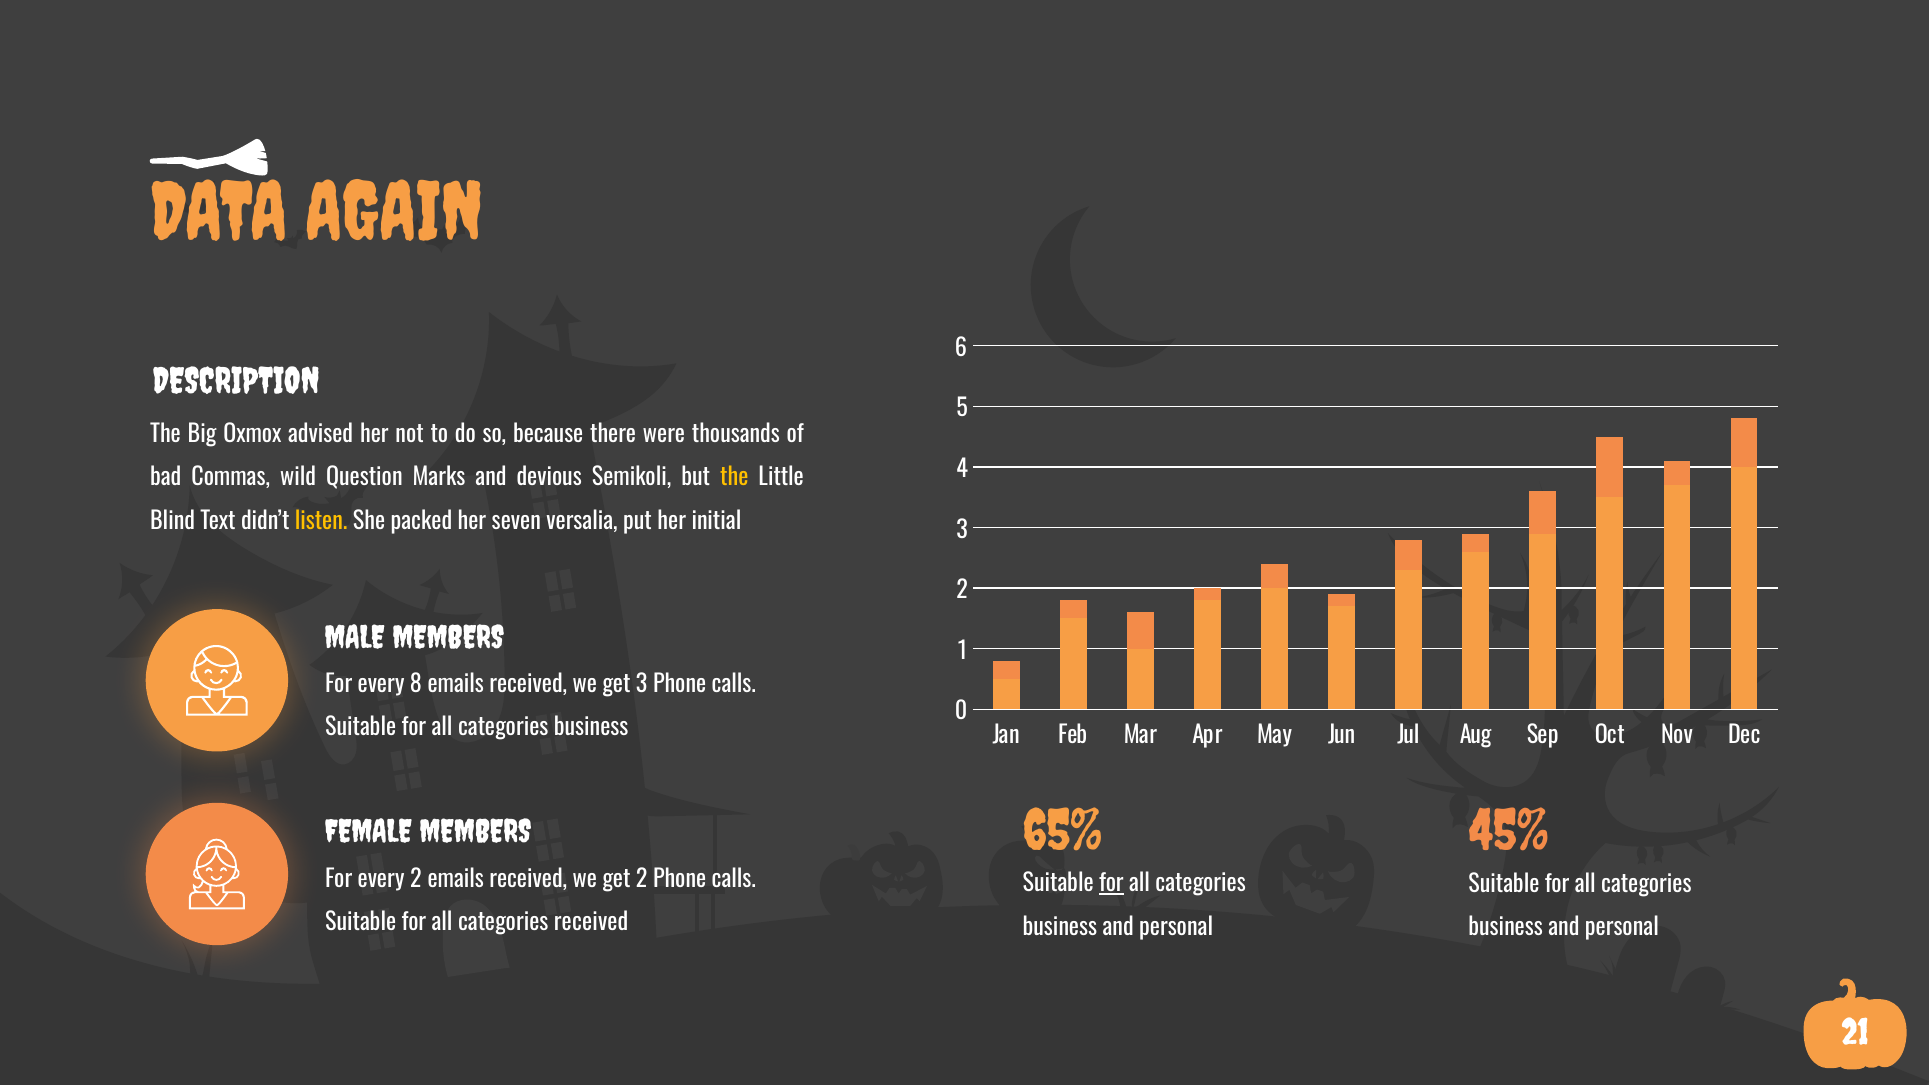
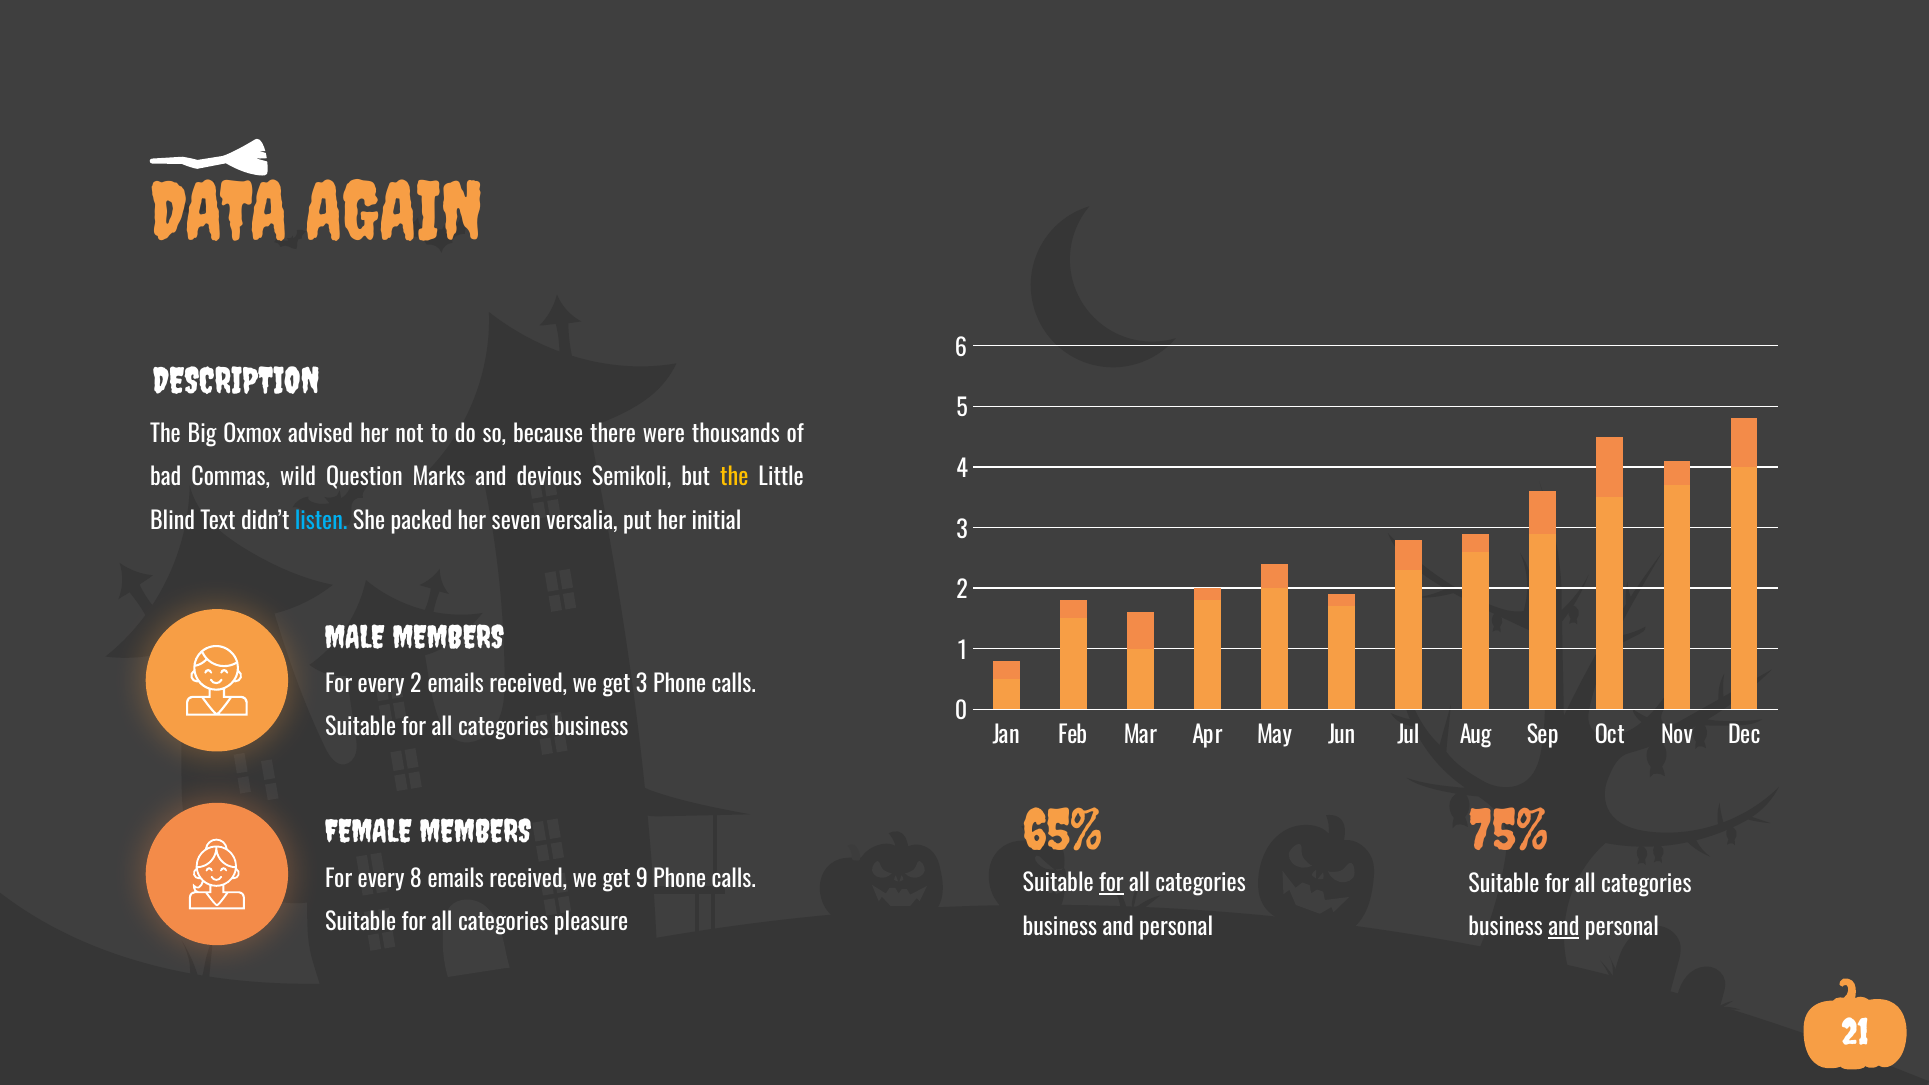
listen colour: yellow -> light blue (321, 521)
every 8: 8 -> 2 (416, 685)
45%: 45% -> 75% (1508, 831)
every 2: 2 -> 8 (416, 880)
get 2: 2 -> 9 (642, 880)
categories received: received -> pleasure (591, 923)
and underline: none -> present (1564, 928)
